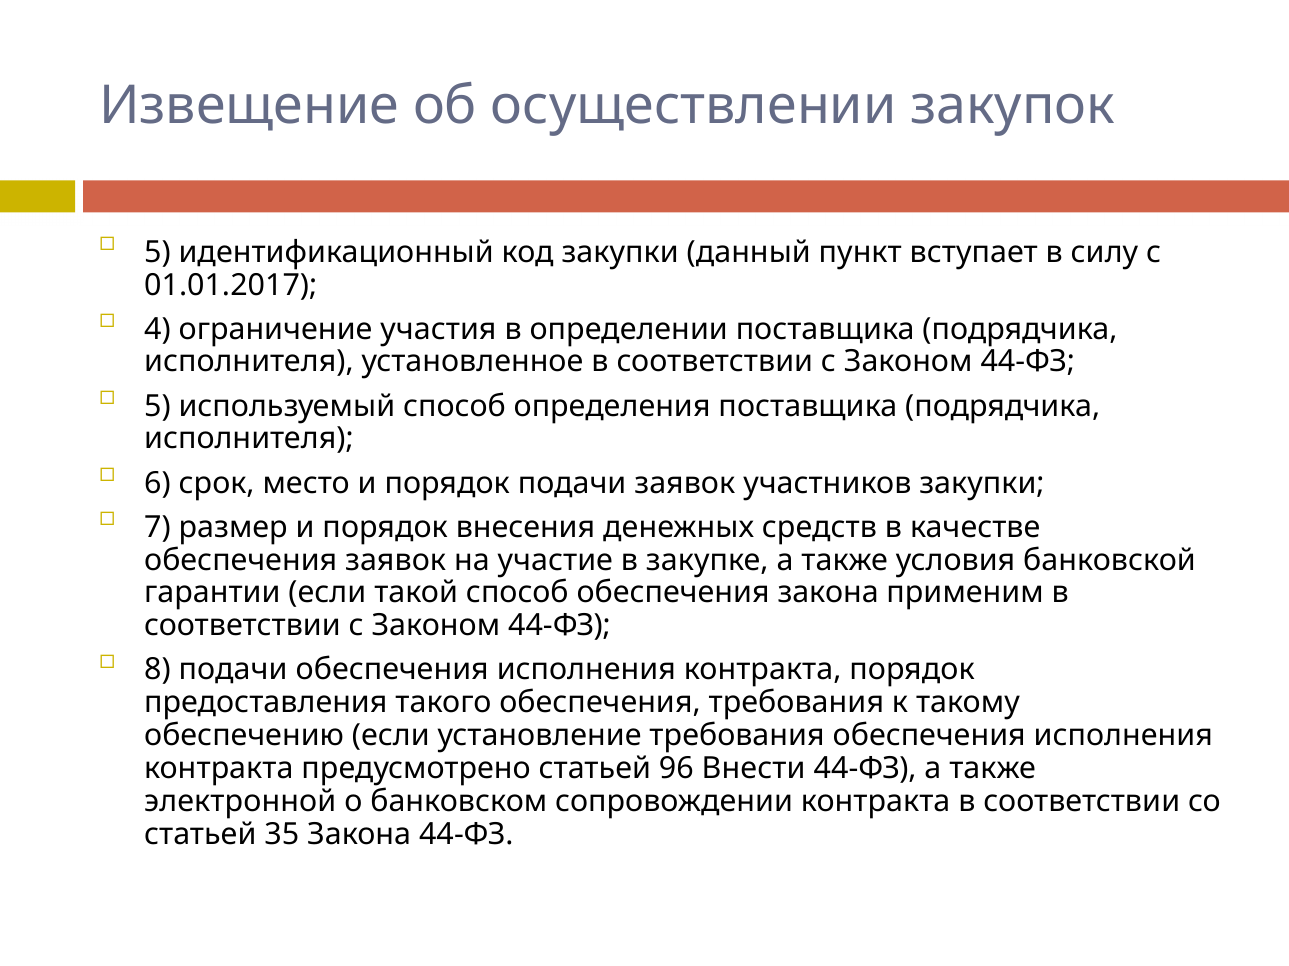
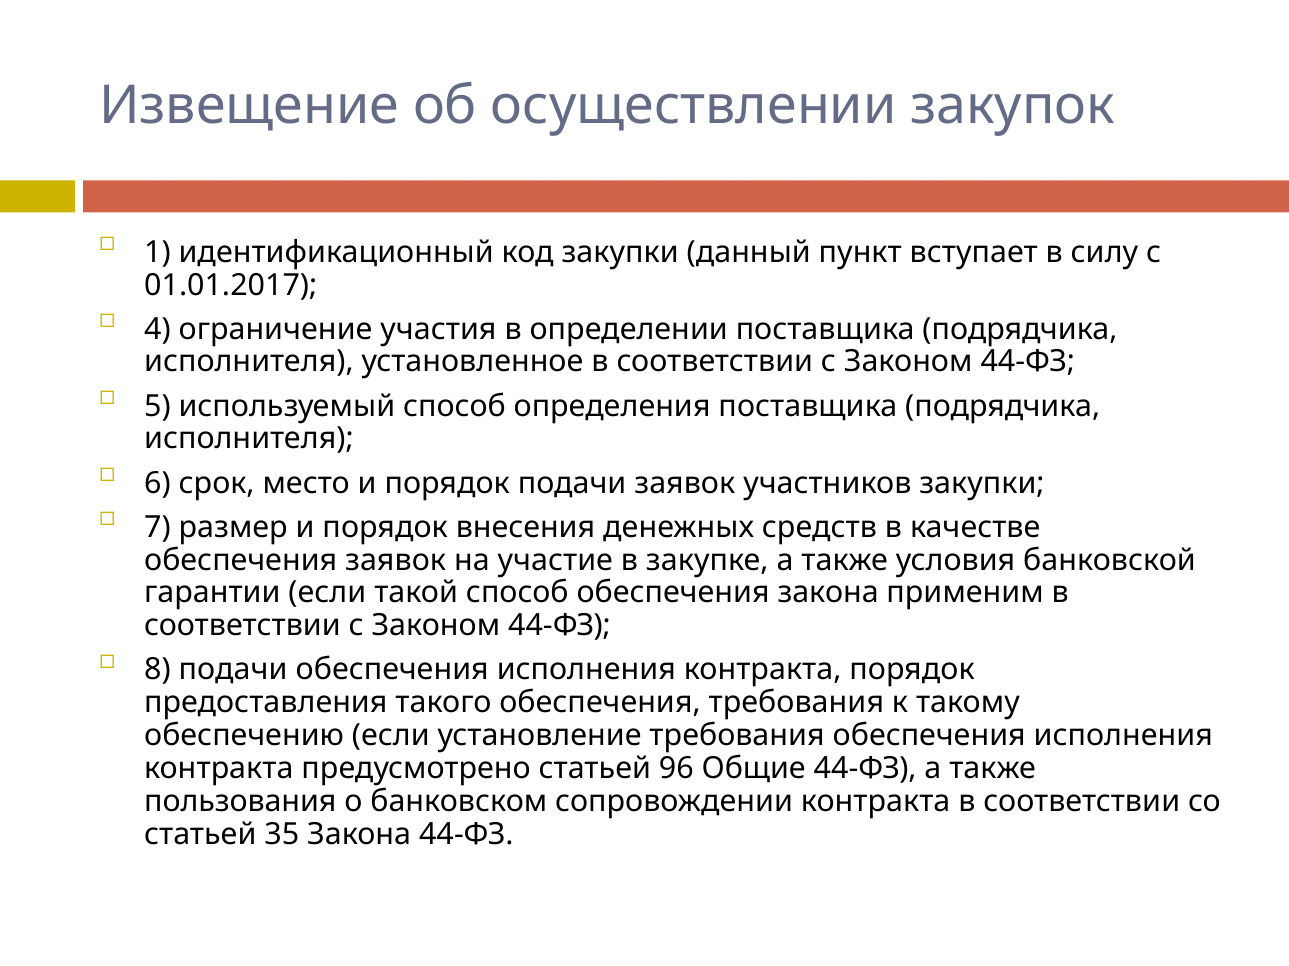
5: 5 -> 1 (157, 252)
Внести: Внести -> Общие (754, 769)
электронной: электронной -> пользования (240, 802)
